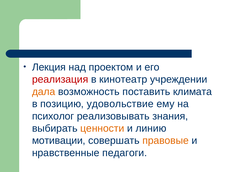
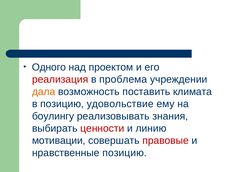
Лекция: Лекция -> Одного (49, 67)
кинотеатр: кинотеатр -> проблема (123, 80)
психолог: психолог -> боулингу (53, 116)
ценности colour: orange -> red (102, 129)
правовые colour: orange -> red (166, 141)
нравственные педагоги: педагоги -> позицию (125, 153)
